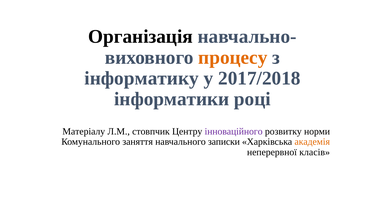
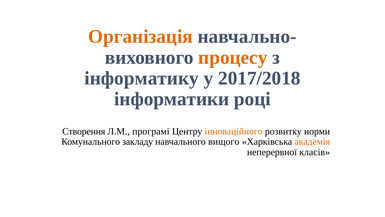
Організація colour: black -> orange (140, 36)
Матеріалу: Матеріалу -> Створення (84, 131)
стовпчик: стовпчик -> програмі (151, 131)
інноваційного colour: purple -> orange (234, 131)
заняття: заняття -> закладу (138, 142)
записки: записки -> вищого (224, 142)
